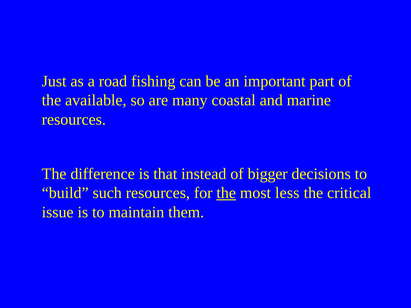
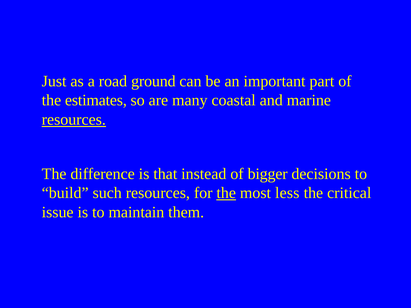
fishing: fishing -> ground (153, 81)
available: available -> estimates (96, 100)
resources underline: none -> present (74, 120)
